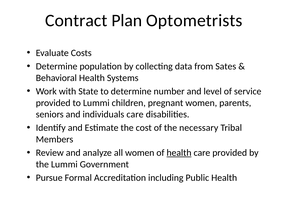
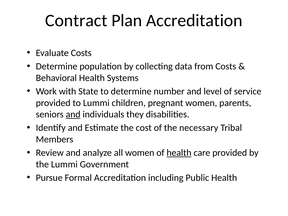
Plan Optometrists: Optometrists -> Accreditation (194, 20)
from Sates: Sates -> Costs (226, 66)
and underline: none -> present (73, 114)
individuals care: care -> they (135, 114)
